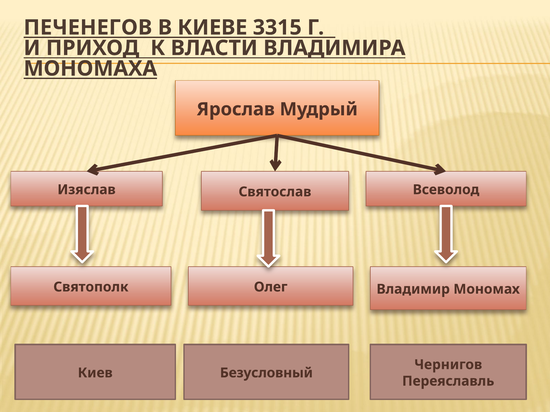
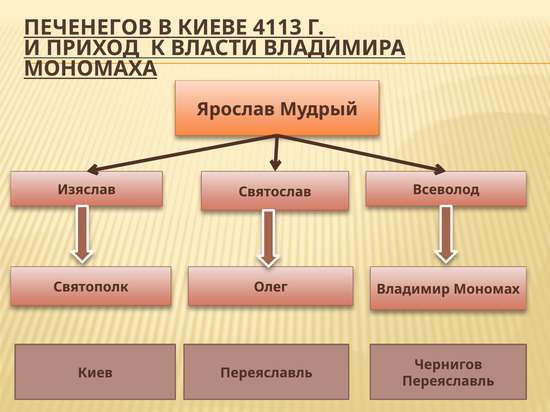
3315: 3315 -> 4113 (277, 28)
Киев Безусловный: Безусловный -> Переяславль (266, 373)
